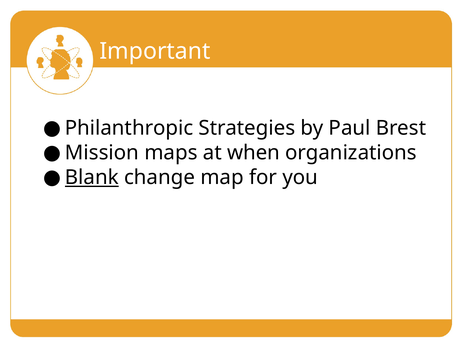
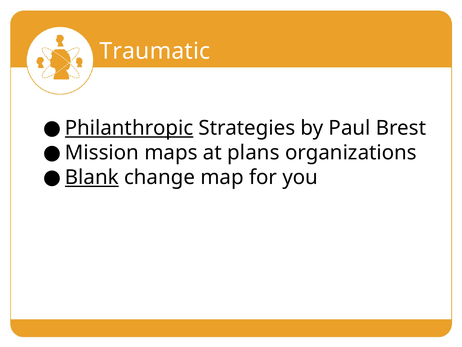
Important: Important -> Traumatic (155, 51)
Philanthropic underline: none -> present (129, 128)
when: when -> plans (253, 153)
